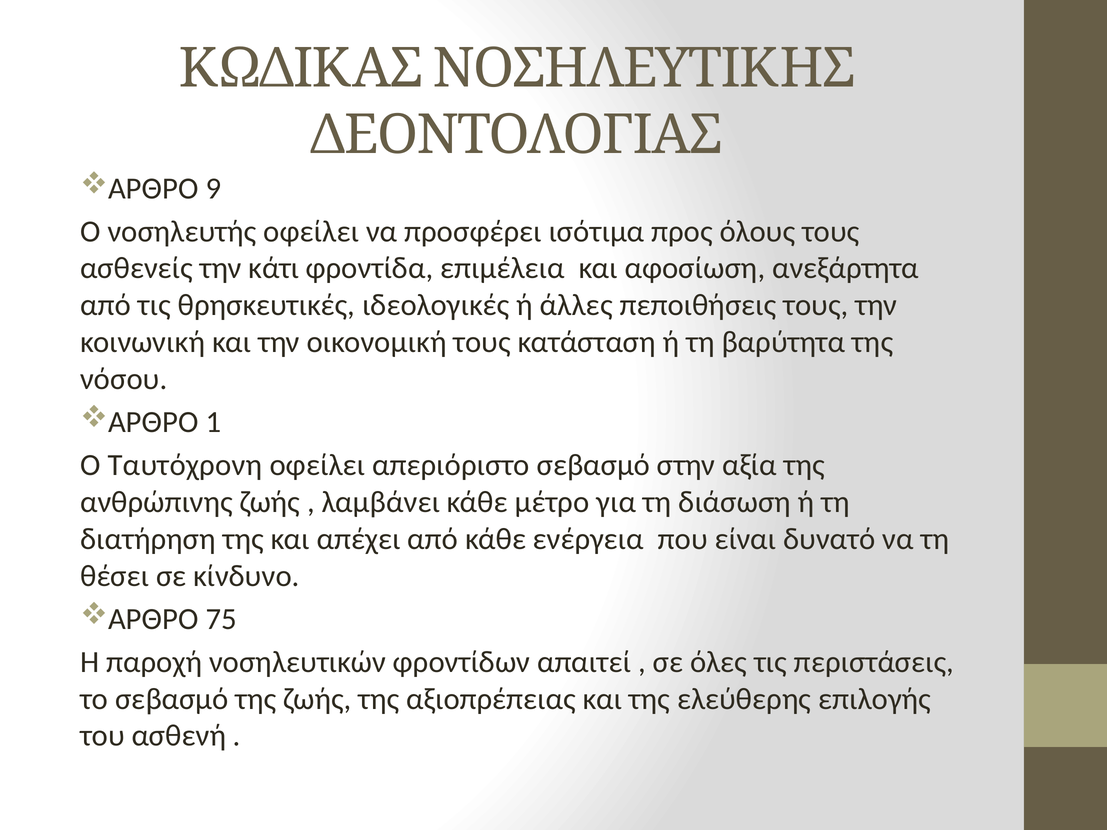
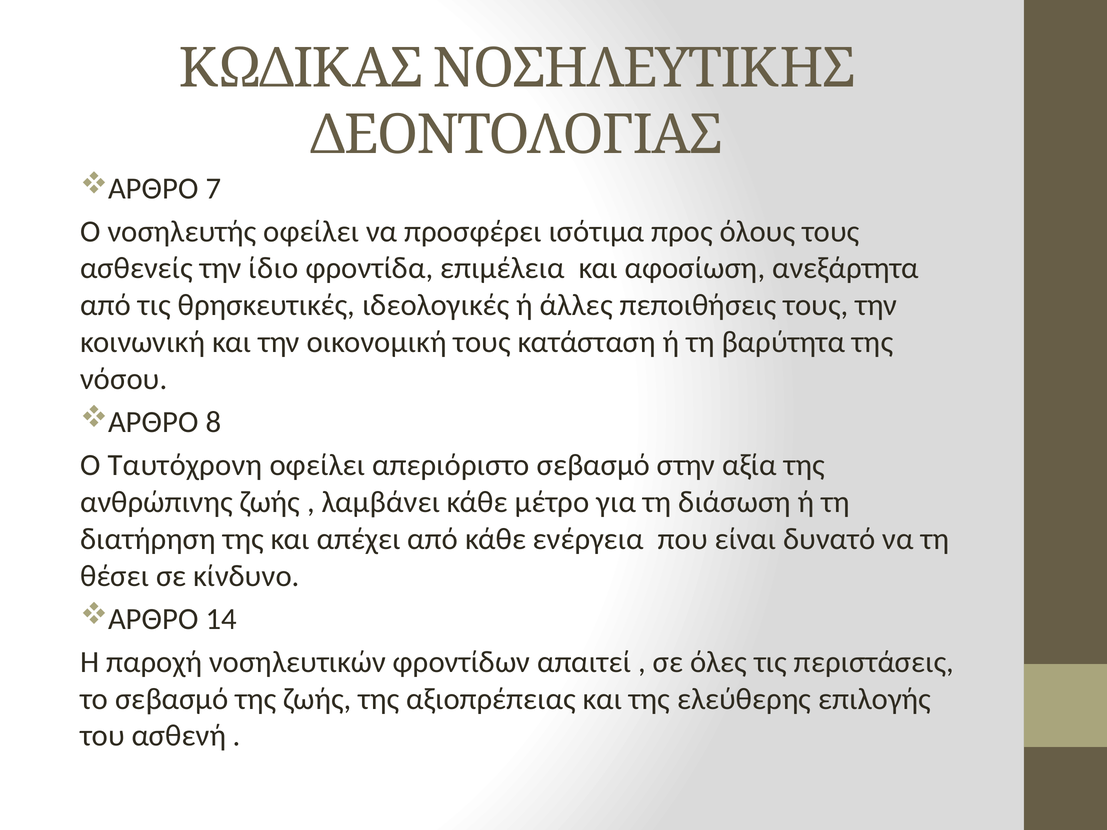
9: 9 -> 7 (213, 188)
κάτι: κάτι -> ίδιο (274, 268)
1: 1 -> 8 (213, 422)
75: 75 -> 14 (221, 619)
